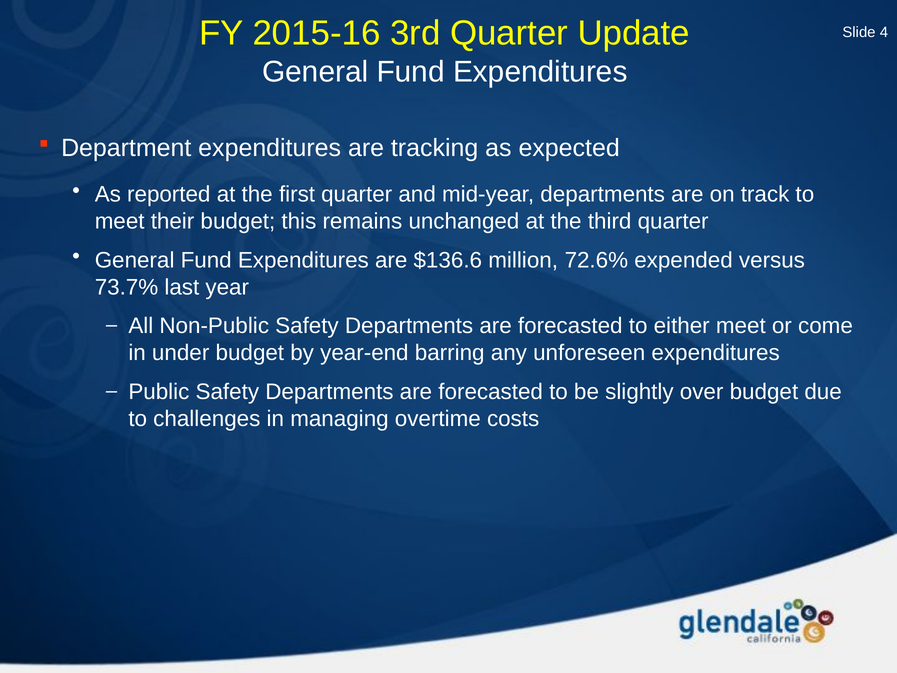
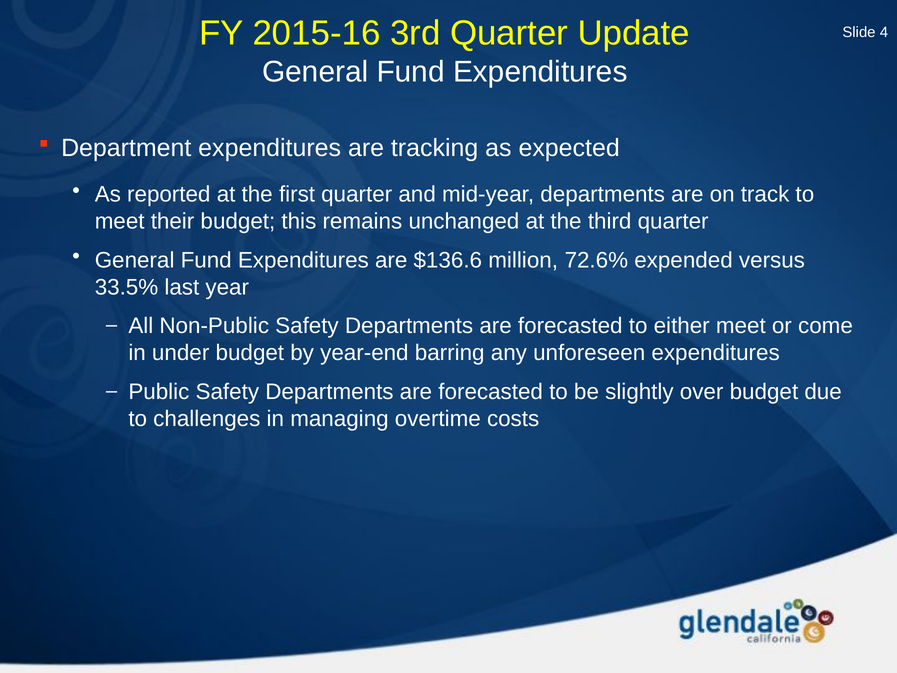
73.7%: 73.7% -> 33.5% (127, 287)
